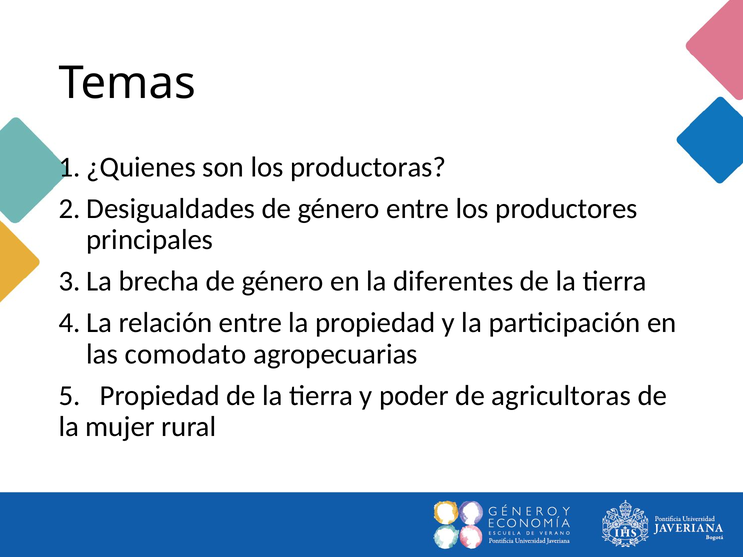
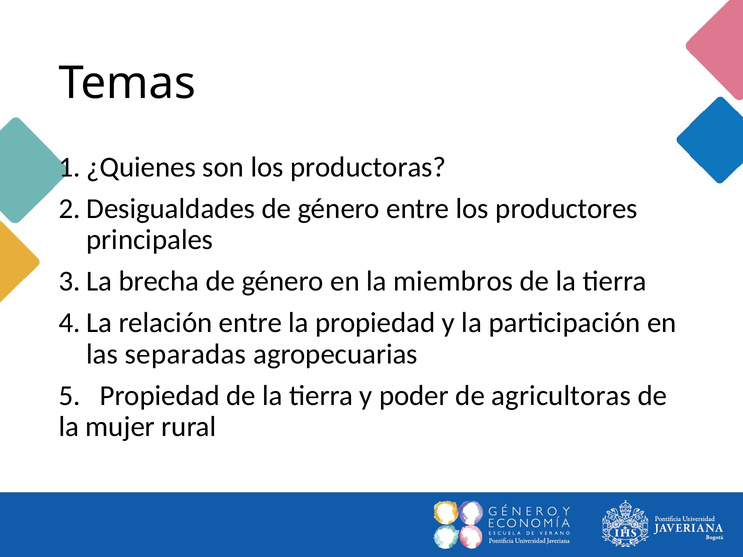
diferentes: diferentes -> miembros (453, 282)
comodato: comodato -> separadas (185, 354)
